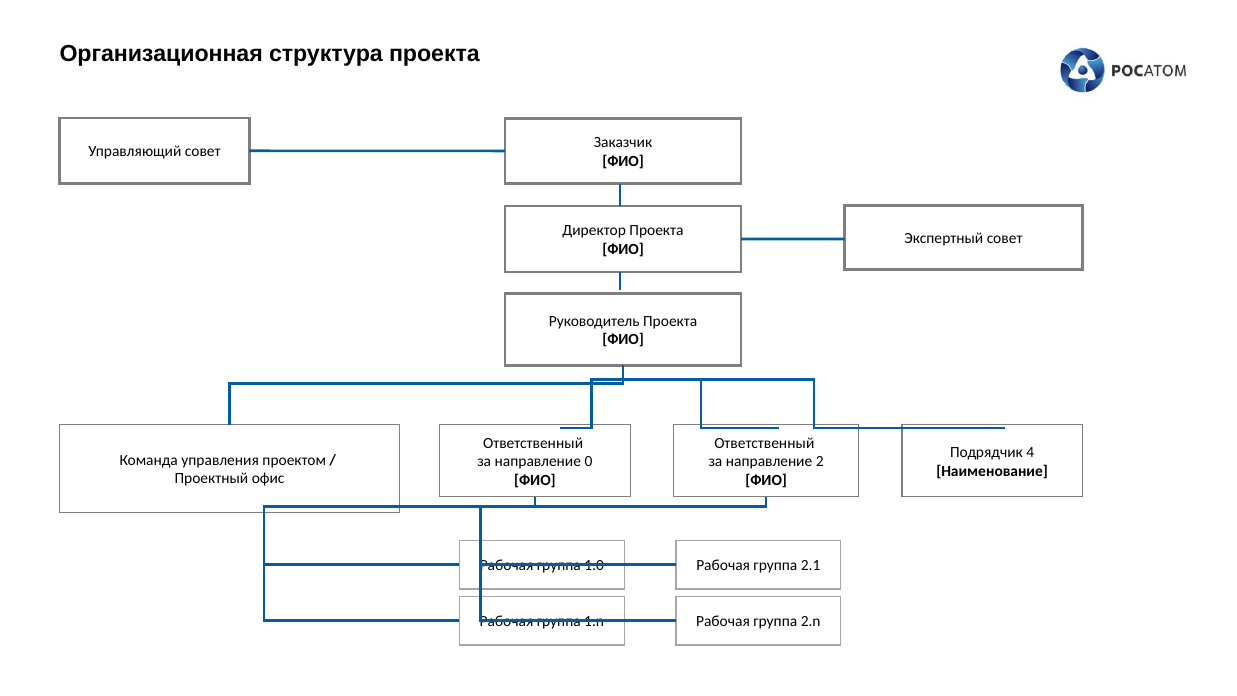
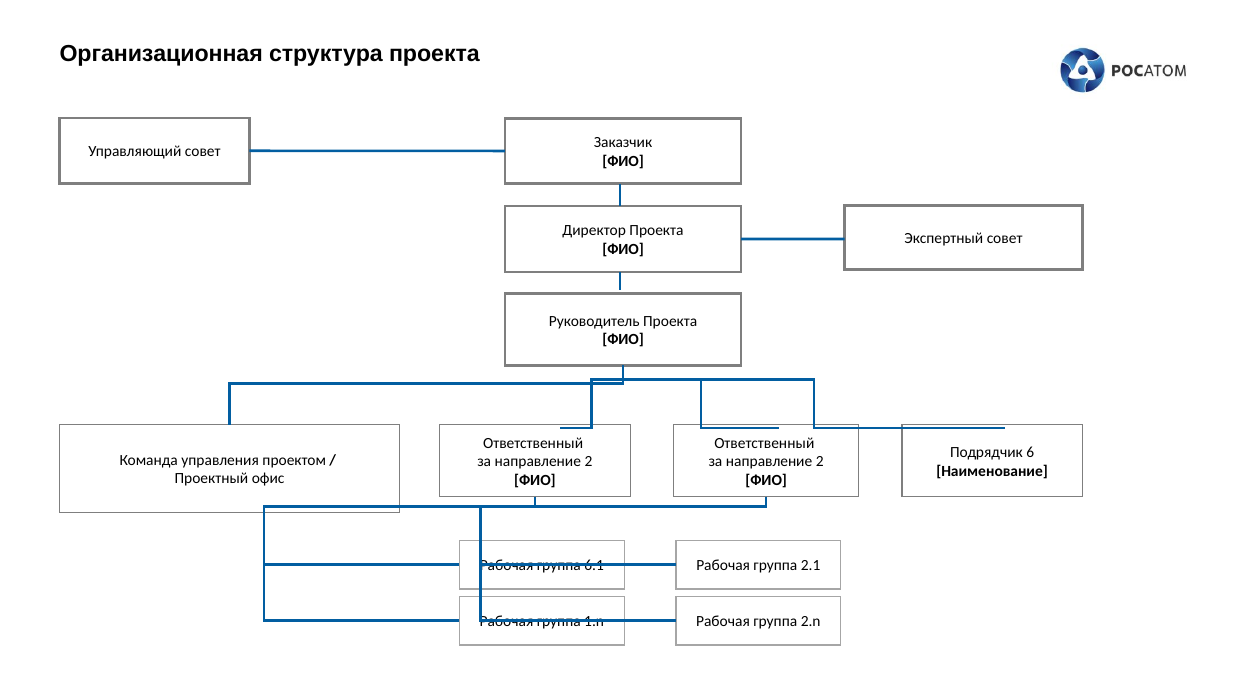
4: 4 -> 6 (1030, 453)
0: 0 -> 2 (588, 462)
1.0: 1.0 -> 6.1 (594, 566)
